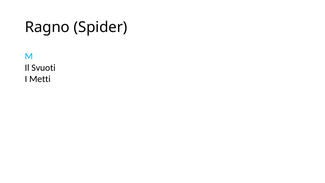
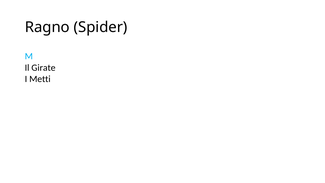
Svuoti: Svuoti -> Girate (43, 68)
